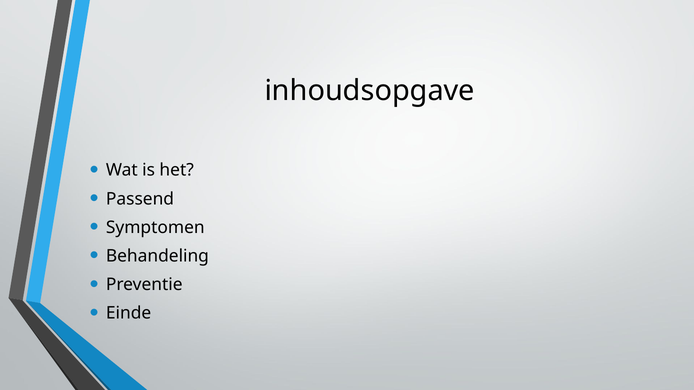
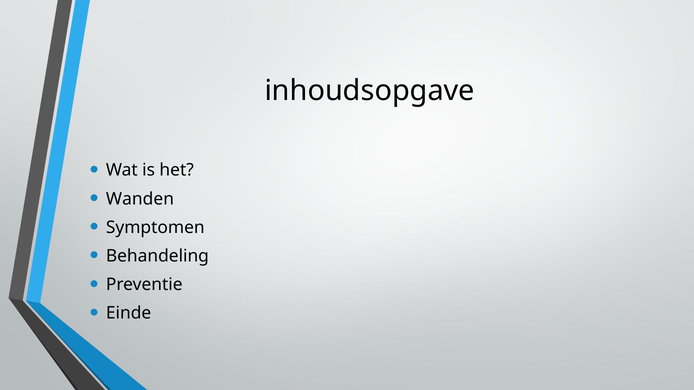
Passend: Passend -> Wanden (140, 199)
